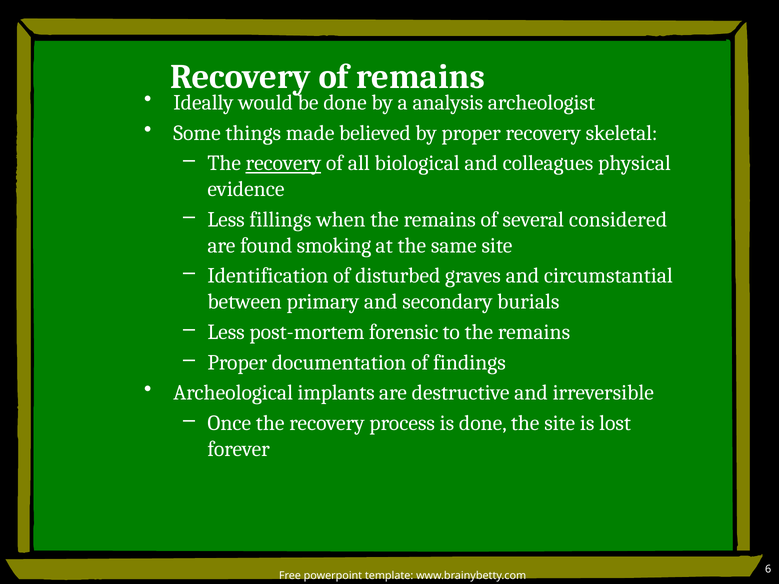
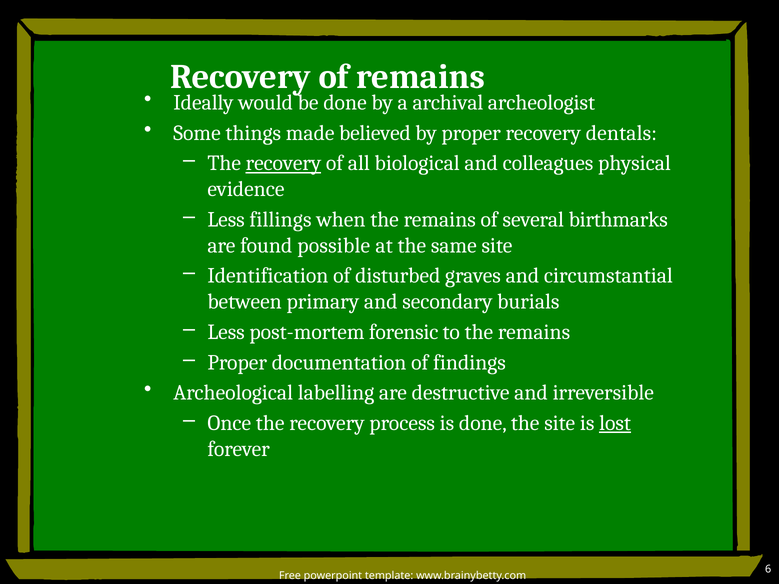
analysis: analysis -> archival (448, 103)
skeletal: skeletal -> dentals (621, 133)
considered: considered -> birthmarks (618, 220)
smoking: smoking -> possible (334, 246)
implants: implants -> labelling (336, 393)
lost underline: none -> present (615, 423)
